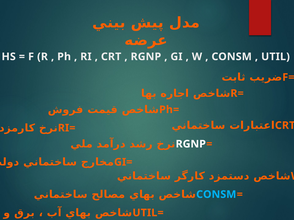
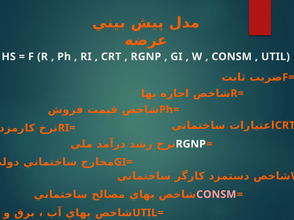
CONSM colour: light blue -> pink (216, 195)
